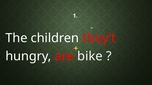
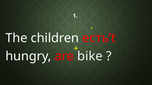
they’t: they’t -> есть’t (99, 38)
